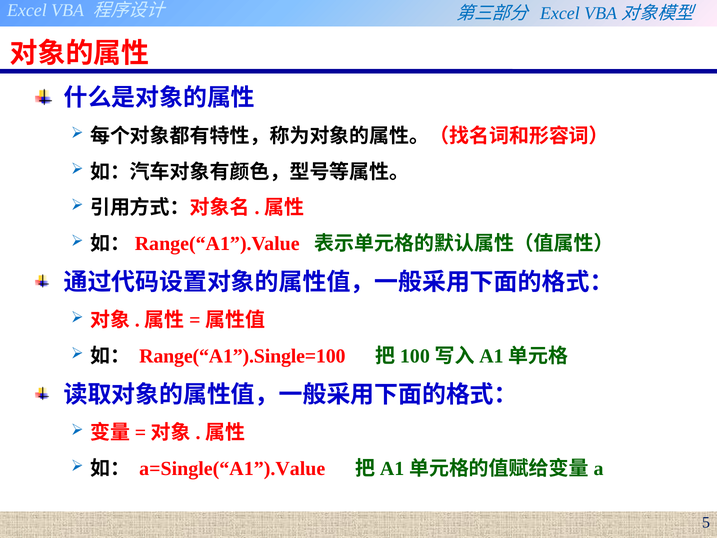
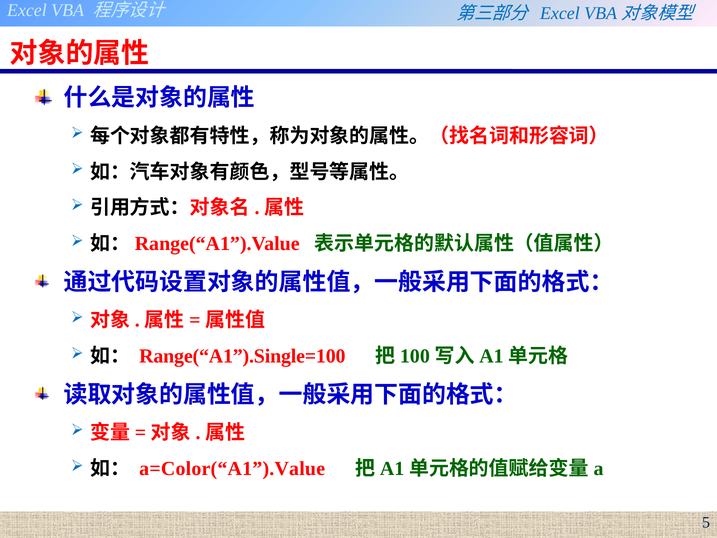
a=Single(“A1”).Value: a=Single(“A1”).Value -> a=Color(“A1”).Value (232, 468)
